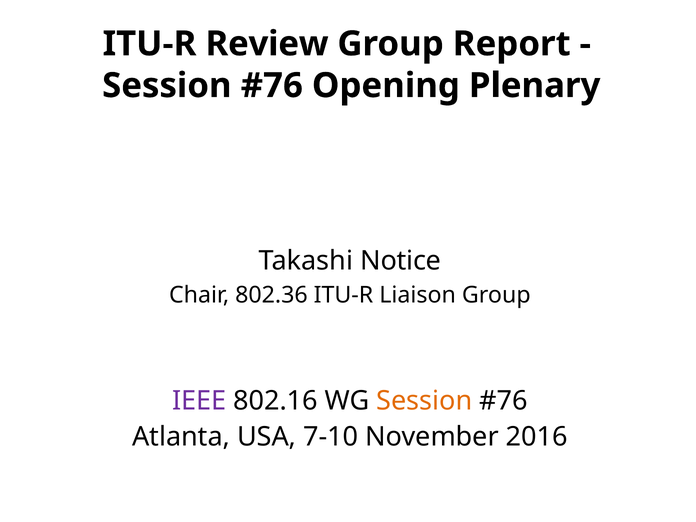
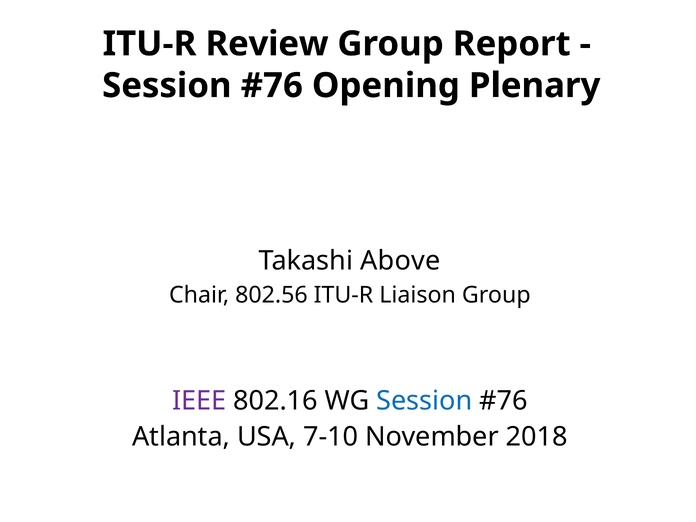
Notice: Notice -> Above (400, 261)
802.36: 802.36 -> 802.56 (271, 295)
Session colour: orange -> blue (424, 401)
2016: 2016 -> 2018 (537, 437)
